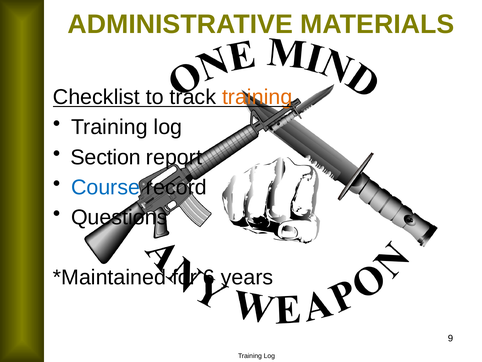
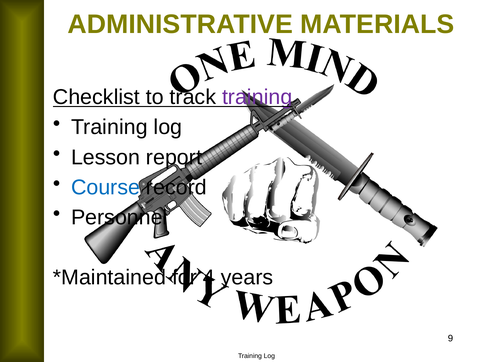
training colour: orange -> purple (257, 97)
Section: Section -> Lesson (106, 157)
Questions: Questions -> Personnel (119, 217)
6: 6 -> 4 (209, 277)
